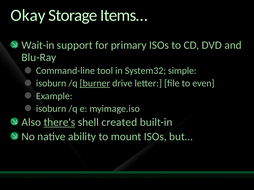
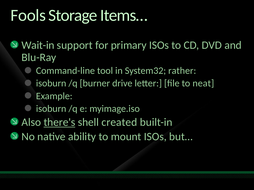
Okay: Okay -> Fools (28, 15)
simple: simple -> rather (182, 71)
burner underline: present -> none (95, 84)
even: even -> neat (203, 84)
